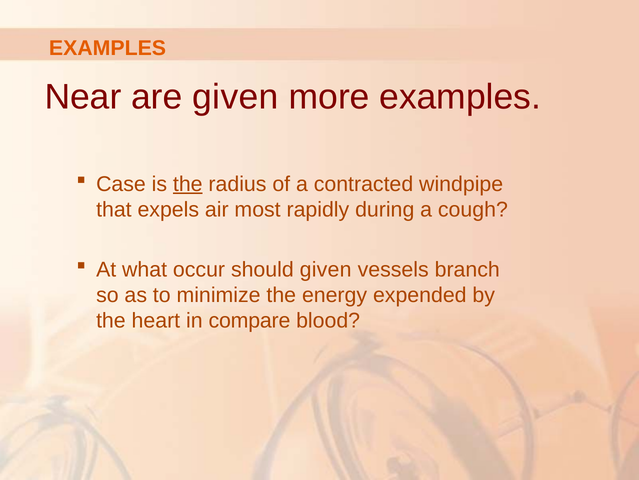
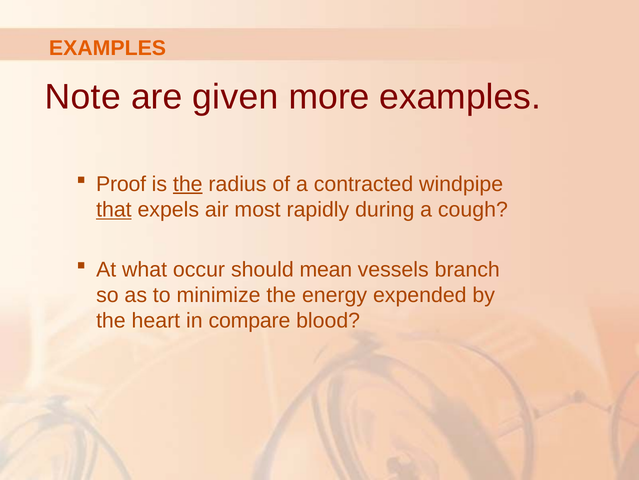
Near: Near -> Note (83, 97)
Case: Case -> Proof (121, 184)
that underline: none -> present (114, 209)
should given: given -> mean (326, 269)
